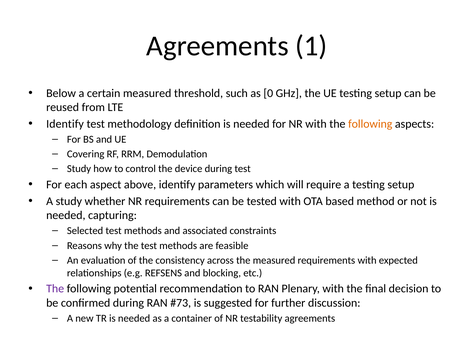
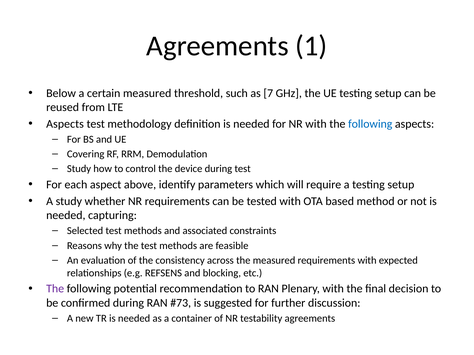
0: 0 -> 7 (268, 93)
Identify: Identify -> Aspects (65, 124)
following colour: orange -> blue (370, 124)
